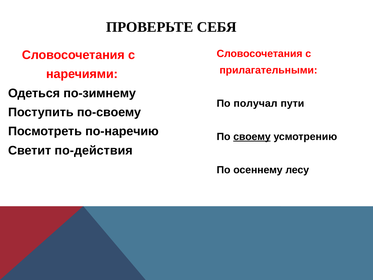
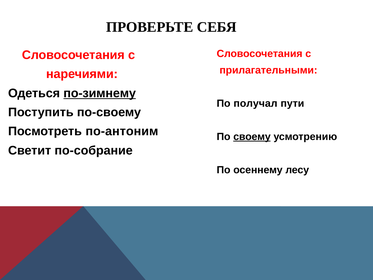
по-зимнему underline: none -> present (100, 93)
по-наречию: по-наречию -> по-антоним (122, 131)
по-действия: по-действия -> по-собрание (94, 150)
